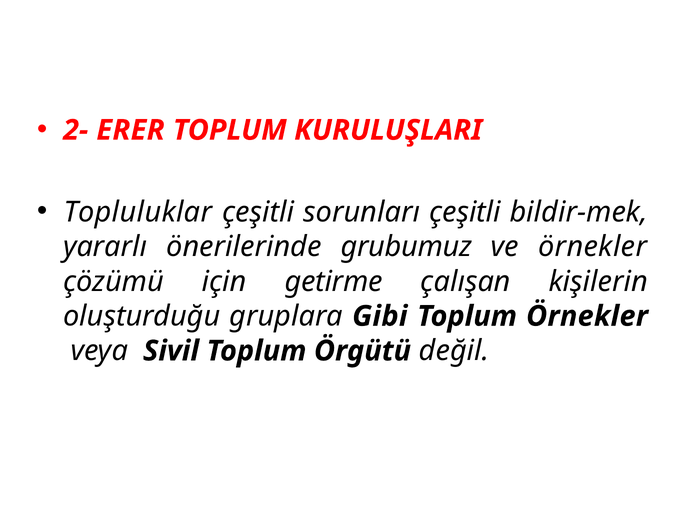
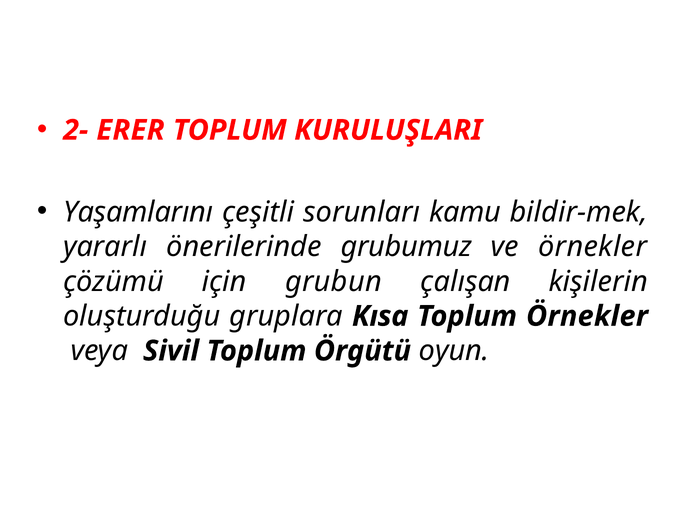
Topluluklar: Topluluklar -> Yaşamlarını (138, 212)
sorunları çeşitli: çeşitli -> kamu (465, 212)
getirme: getirme -> grubun (333, 282)
Gibi: Gibi -> Kısa (380, 316)
değil: değil -> oyun (454, 351)
